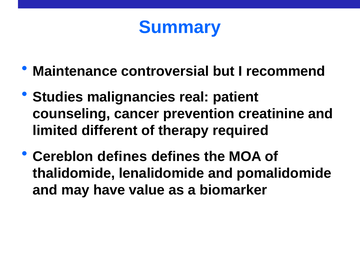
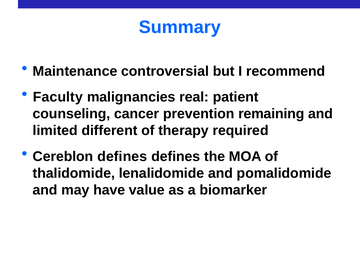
Studies: Studies -> Faculty (58, 97)
creatinine: creatinine -> remaining (271, 114)
